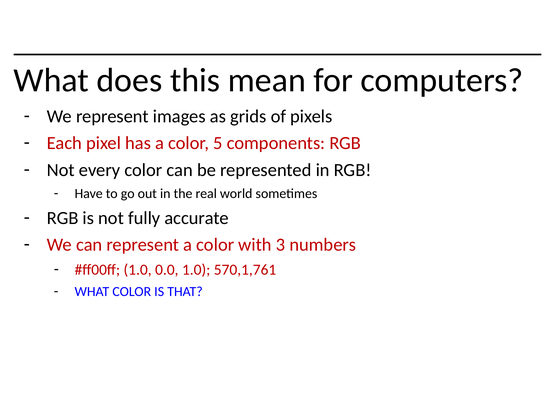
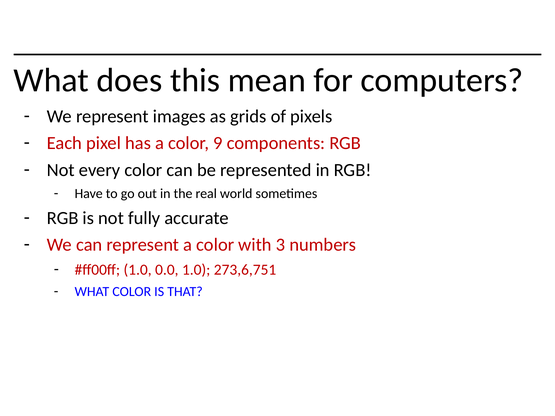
5: 5 -> 9 (218, 143)
570,1,761: 570,1,761 -> 273,6,751 (245, 270)
